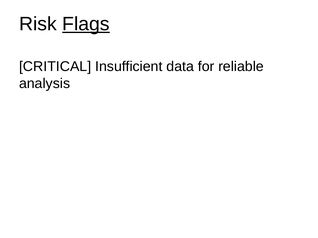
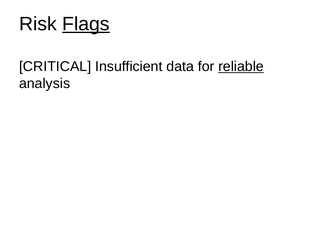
reliable underline: none -> present (241, 67)
